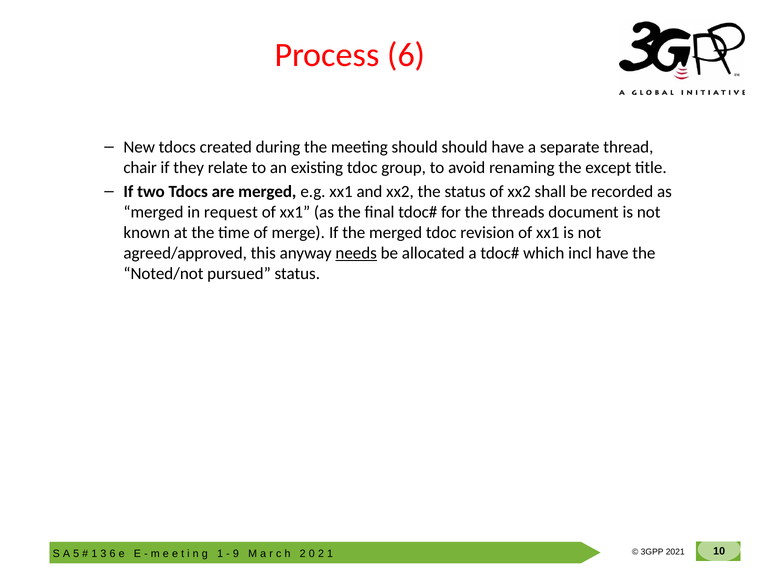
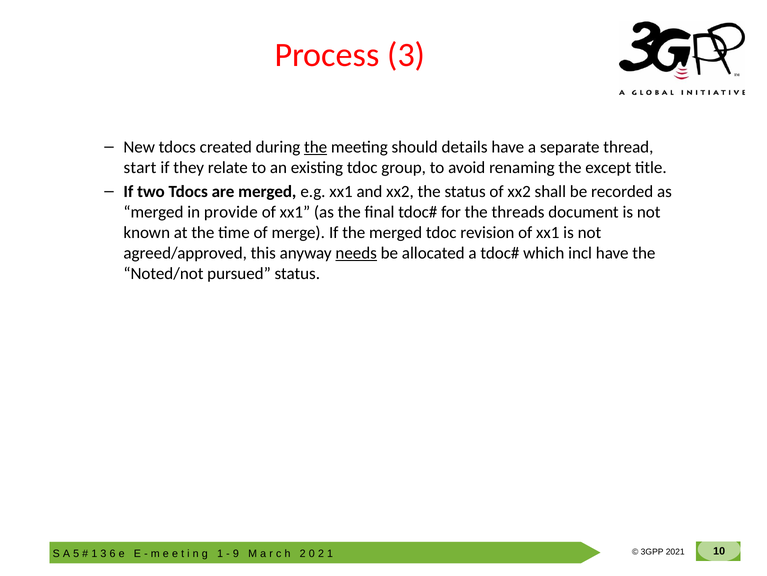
Process 6: 6 -> 3 (406, 55)
the underline: none -> present (316, 147)
should should: should -> details (465, 147)
chair: chair -> start (140, 168)
request: request -> provide (231, 212)
